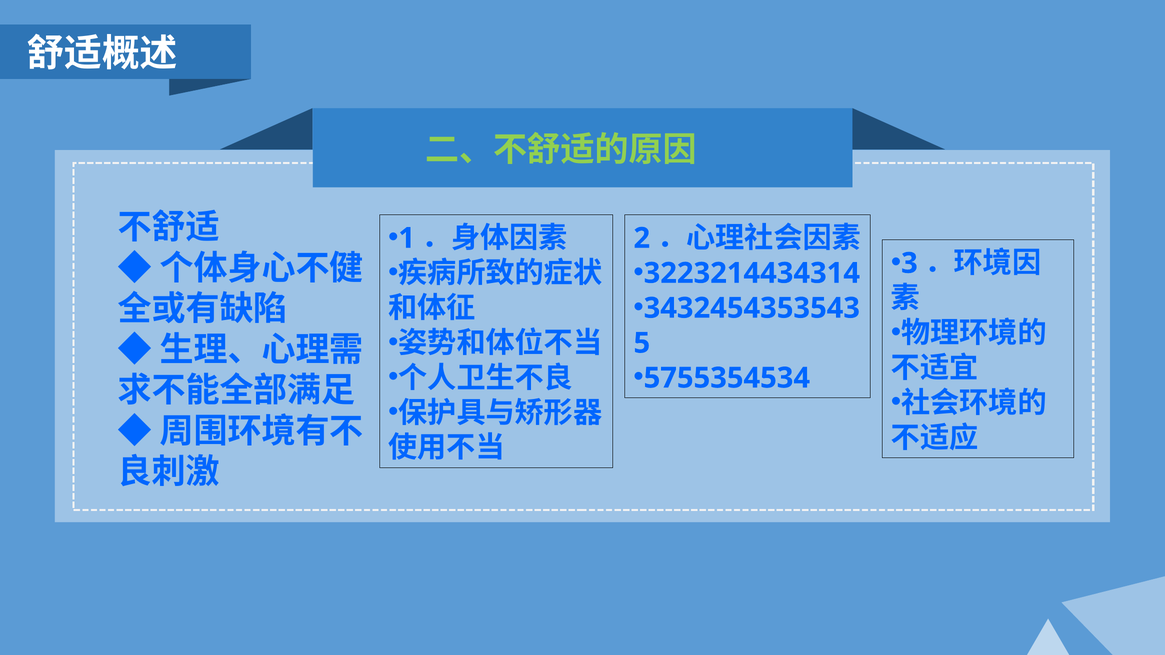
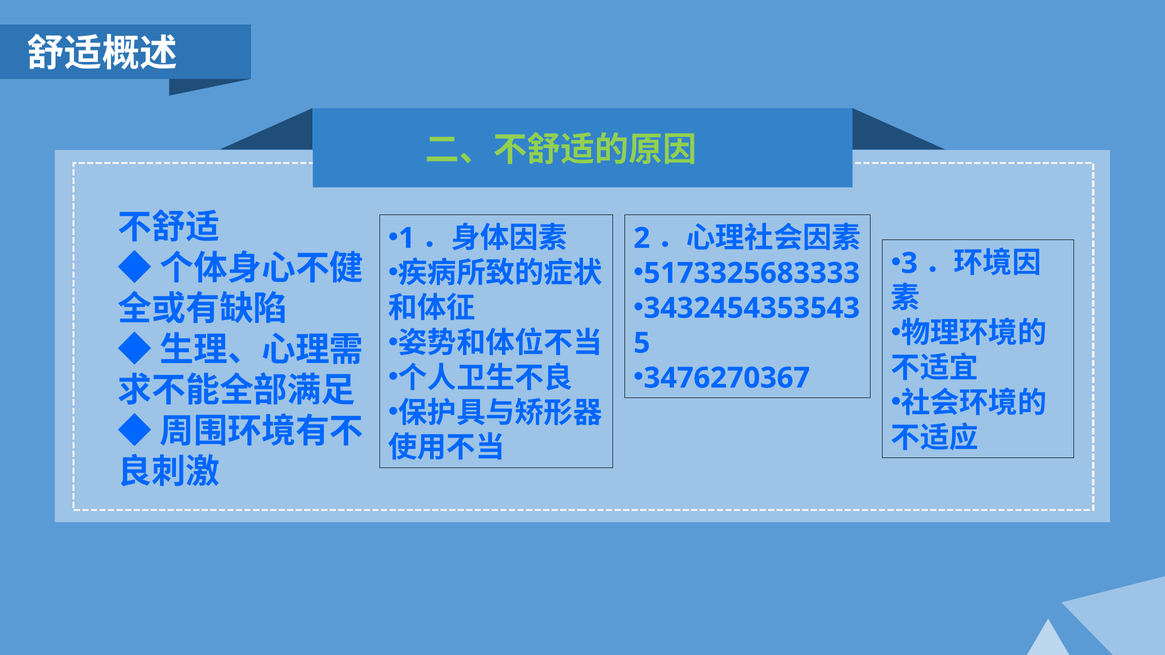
3223214434314: 3223214434314 -> 5173325683333 (752, 273)
5755354534: 5755354534 -> 3476270367 (727, 378)
